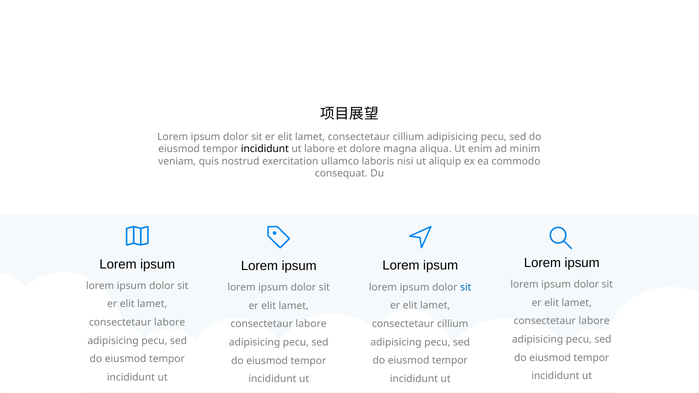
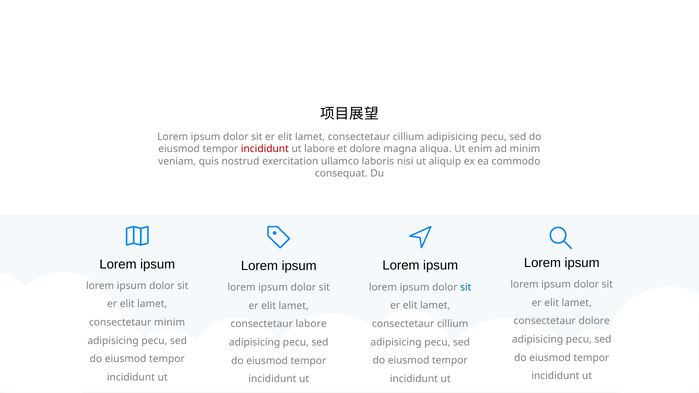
incididunt colour: black -> red (265, 149)
labore: labore -> dolore (594, 321)
labore: labore -> minim (170, 323)
